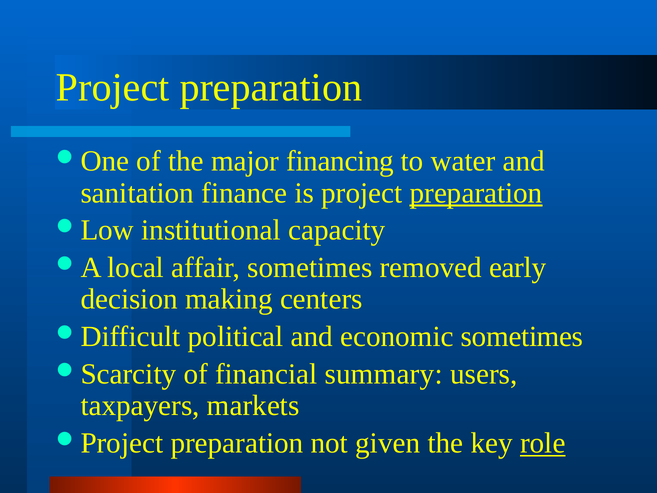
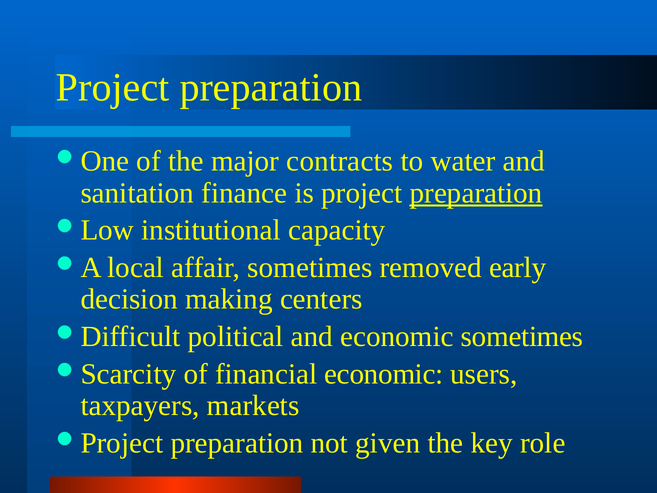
financing: financing -> contracts (340, 161)
financial summary: summary -> economic (384, 374)
role underline: present -> none (543, 443)
